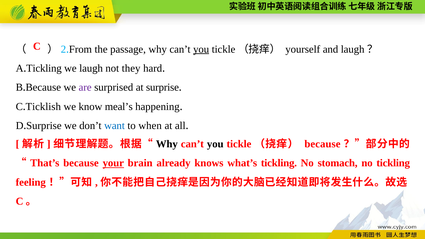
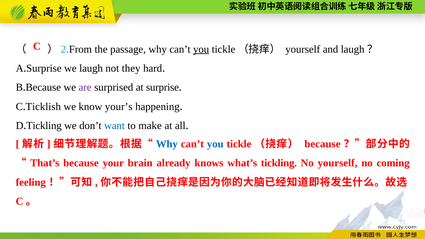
Tickling: Tickling -> Surprise (44, 68)
meal’s: meal’s -> your’s (119, 107)
Surprise: Surprise -> Tickling (44, 126)
when: when -> make (150, 126)
Why colour: black -> blue (167, 144)
you colour: black -> blue (215, 144)
your underline: present -> none (113, 163)
No stomach: stomach -> yourself (338, 163)
no tickling: tickling -> coming (393, 163)
